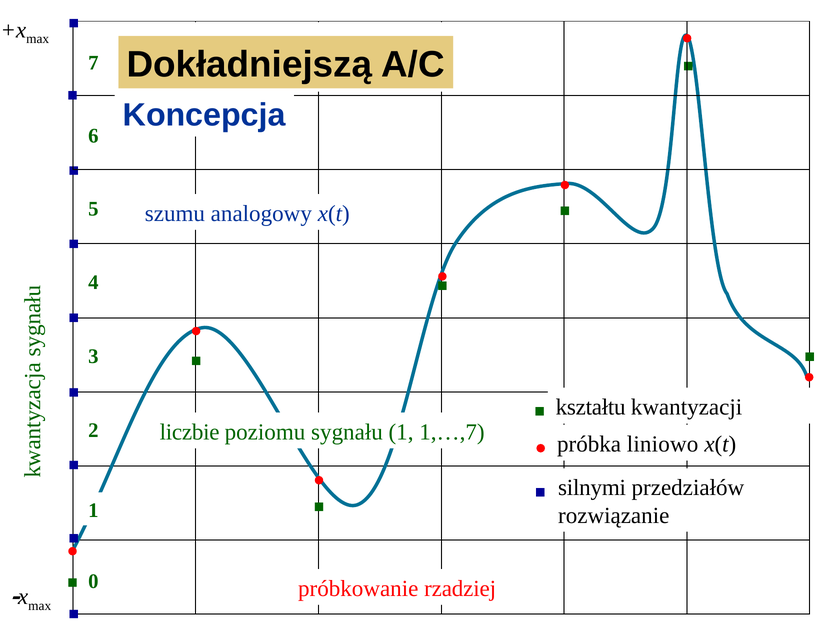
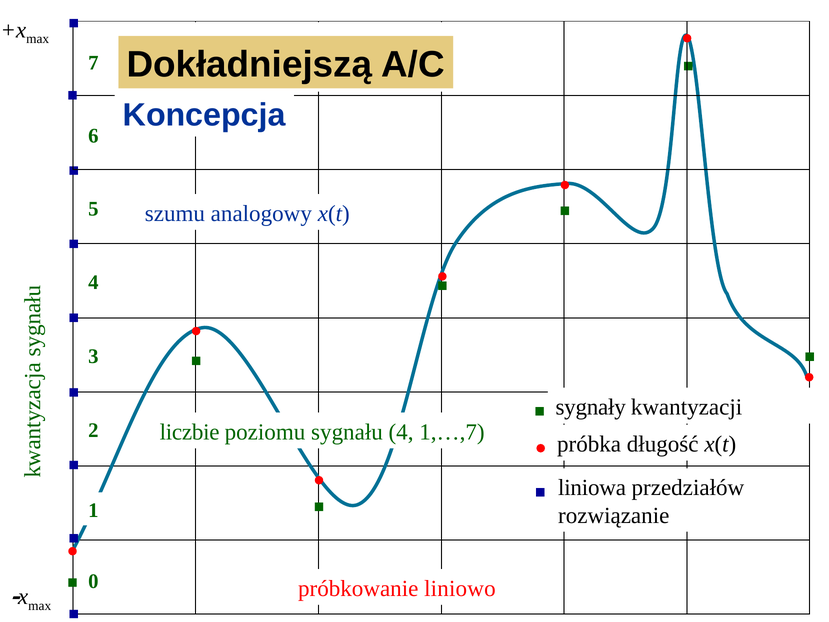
kształtu: kształtu -> sygnały (591, 407)
sygnału 1: 1 -> 4 (401, 432)
liniowo: liniowo -> długość (663, 444)
silnymi: silnymi -> liniowa (592, 488)
rzadziej: rzadziej -> liniowo (460, 588)
